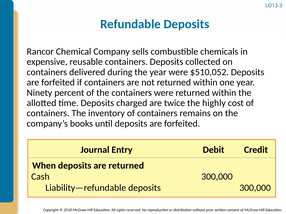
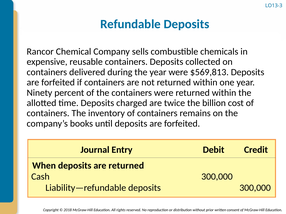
$510,052: $510,052 -> $569,813 (209, 72)
highly: highly -> billion (214, 103)
